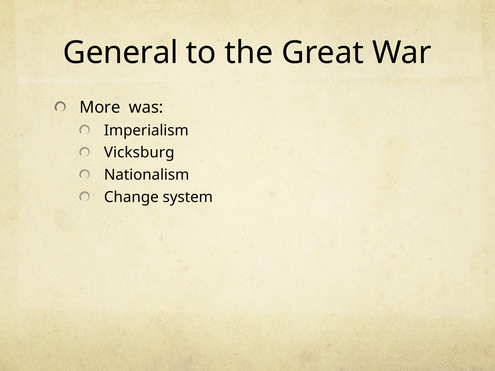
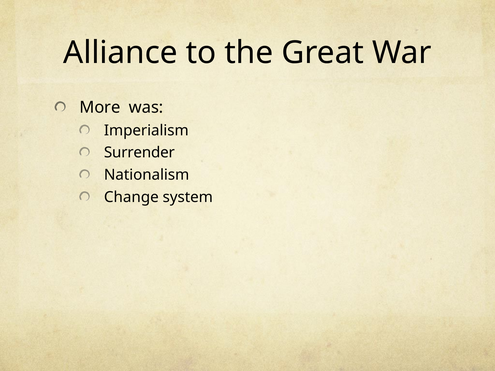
General: General -> Alliance (121, 53)
Vicksburg: Vicksburg -> Surrender (139, 153)
